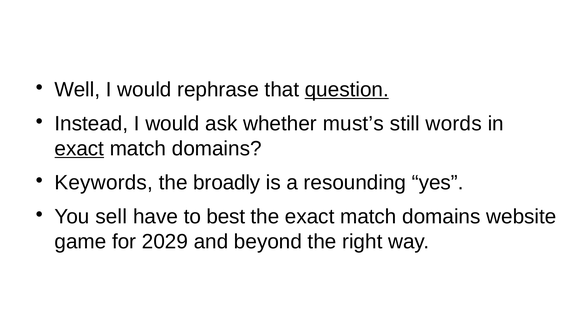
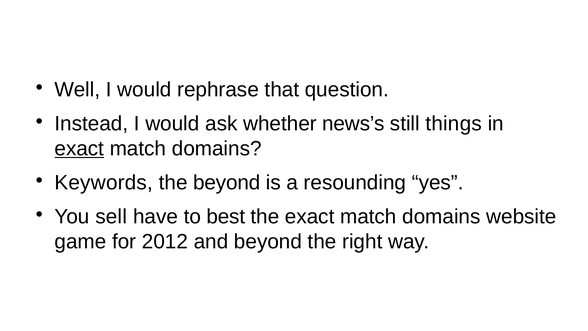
question underline: present -> none (347, 89)
must’s: must’s -> news’s (353, 124)
words: words -> things (454, 124)
the broadly: broadly -> beyond (227, 183)
2029: 2029 -> 2012 (165, 241)
